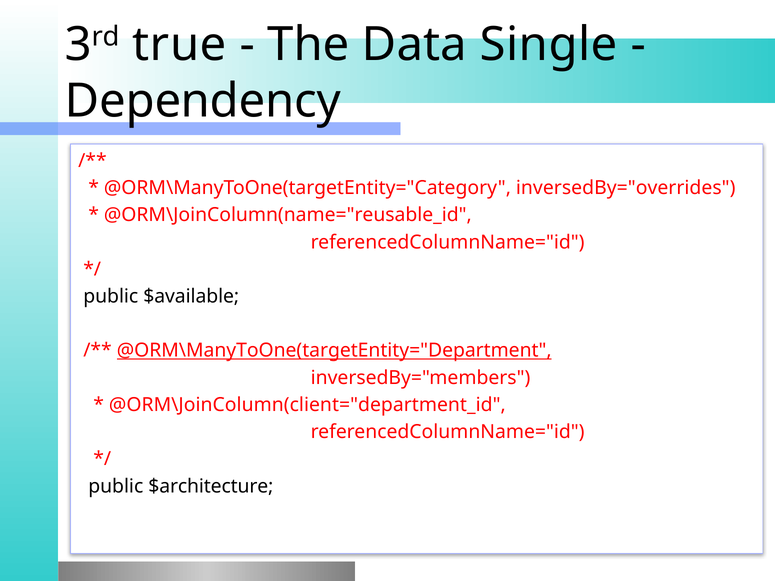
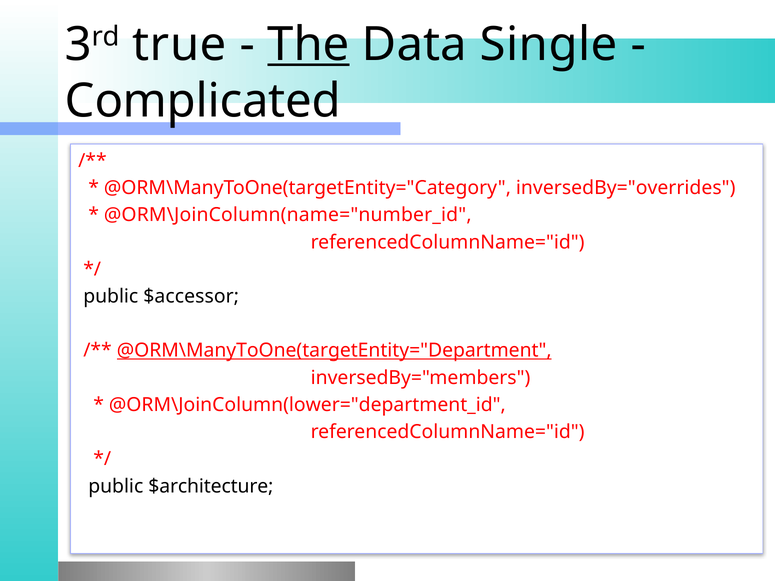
The underline: none -> present (309, 44)
Dependency: Dependency -> Complicated (203, 101)
@ORM\JoinColumn(name="reusable_id: @ORM\JoinColumn(name="reusable_id -> @ORM\JoinColumn(name="number_id (288, 215)
$available: $available -> $accessor (191, 296)
@ORM\JoinColumn(client="department_id: @ORM\JoinColumn(client="department_id -> @ORM\JoinColumn(lower="department_id (307, 405)
